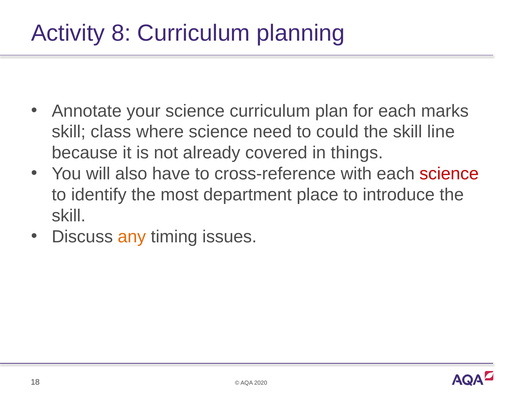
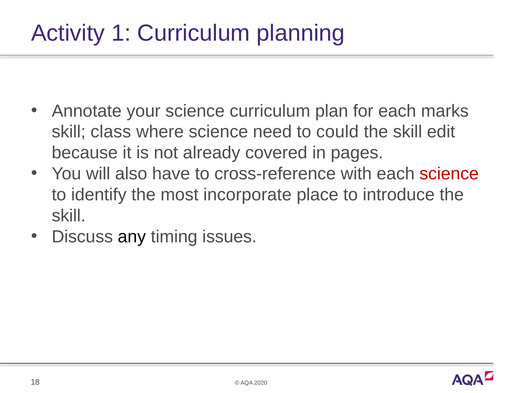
8: 8 -> 1 (121, 33)
line: line -> edit (441, 132)
things: things -> pages (357, 153)
department: department -> incorporate (247, 195)
any colour: orange -> black (132, 237)
